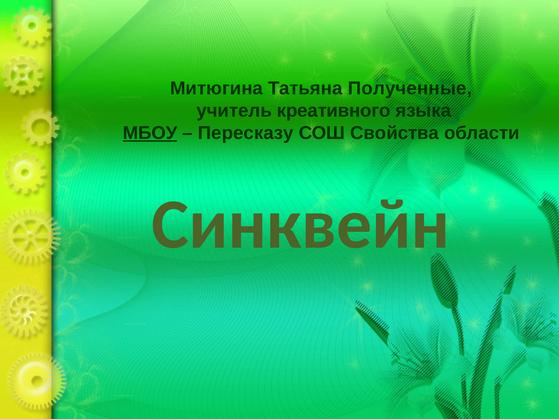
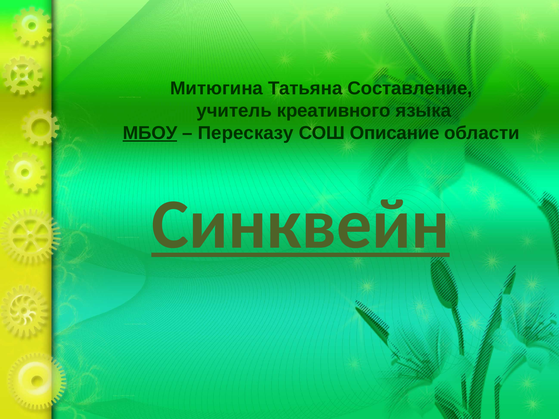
Полученные: Полученные -> Составление (410, 88)
Свойства: Свойства -> Описание (395, 133)
Синквейн underline: none -> present (301, 225)
